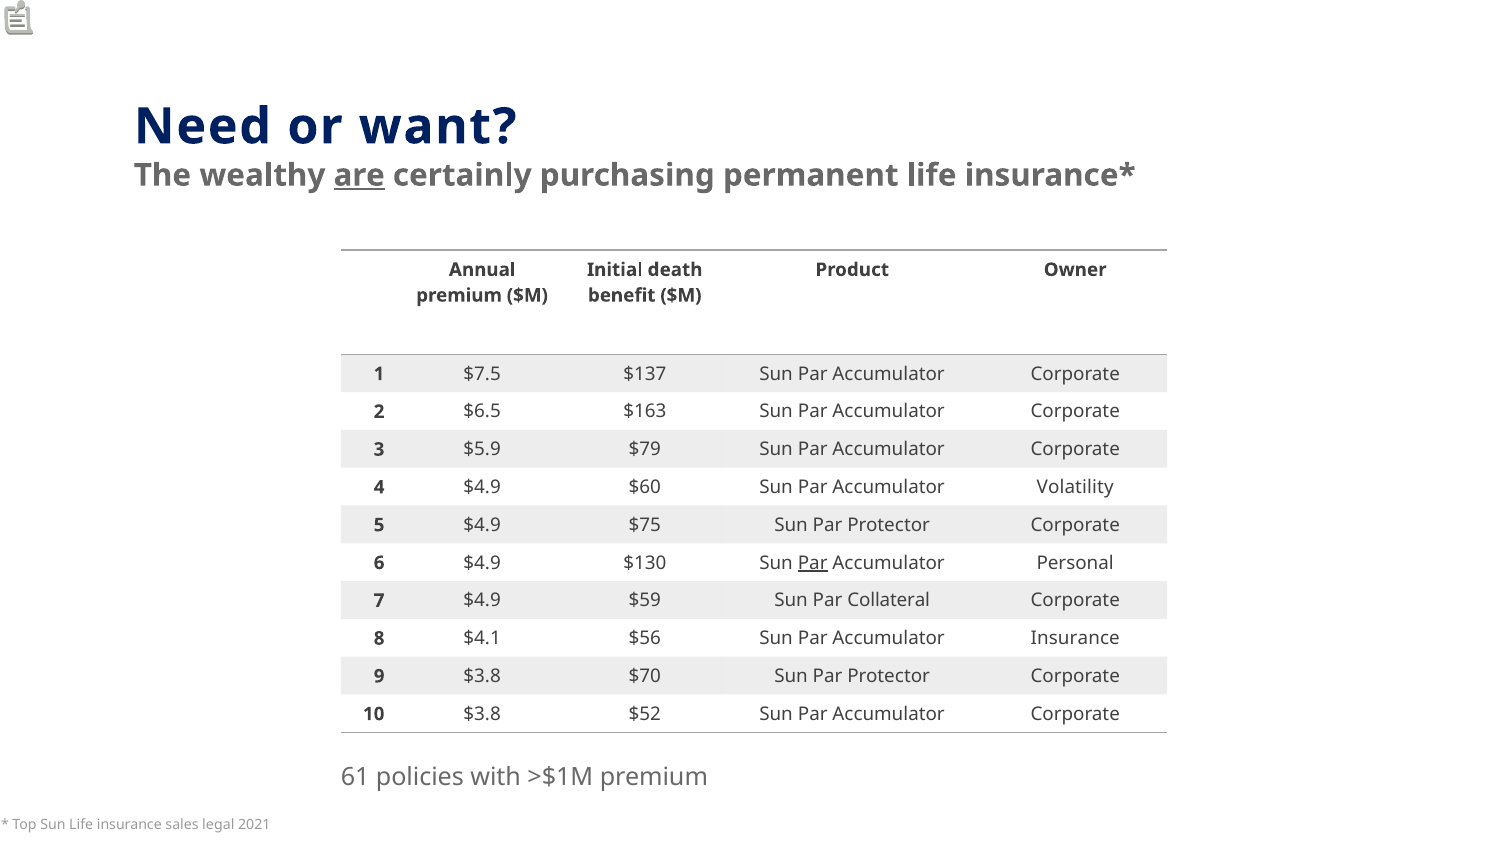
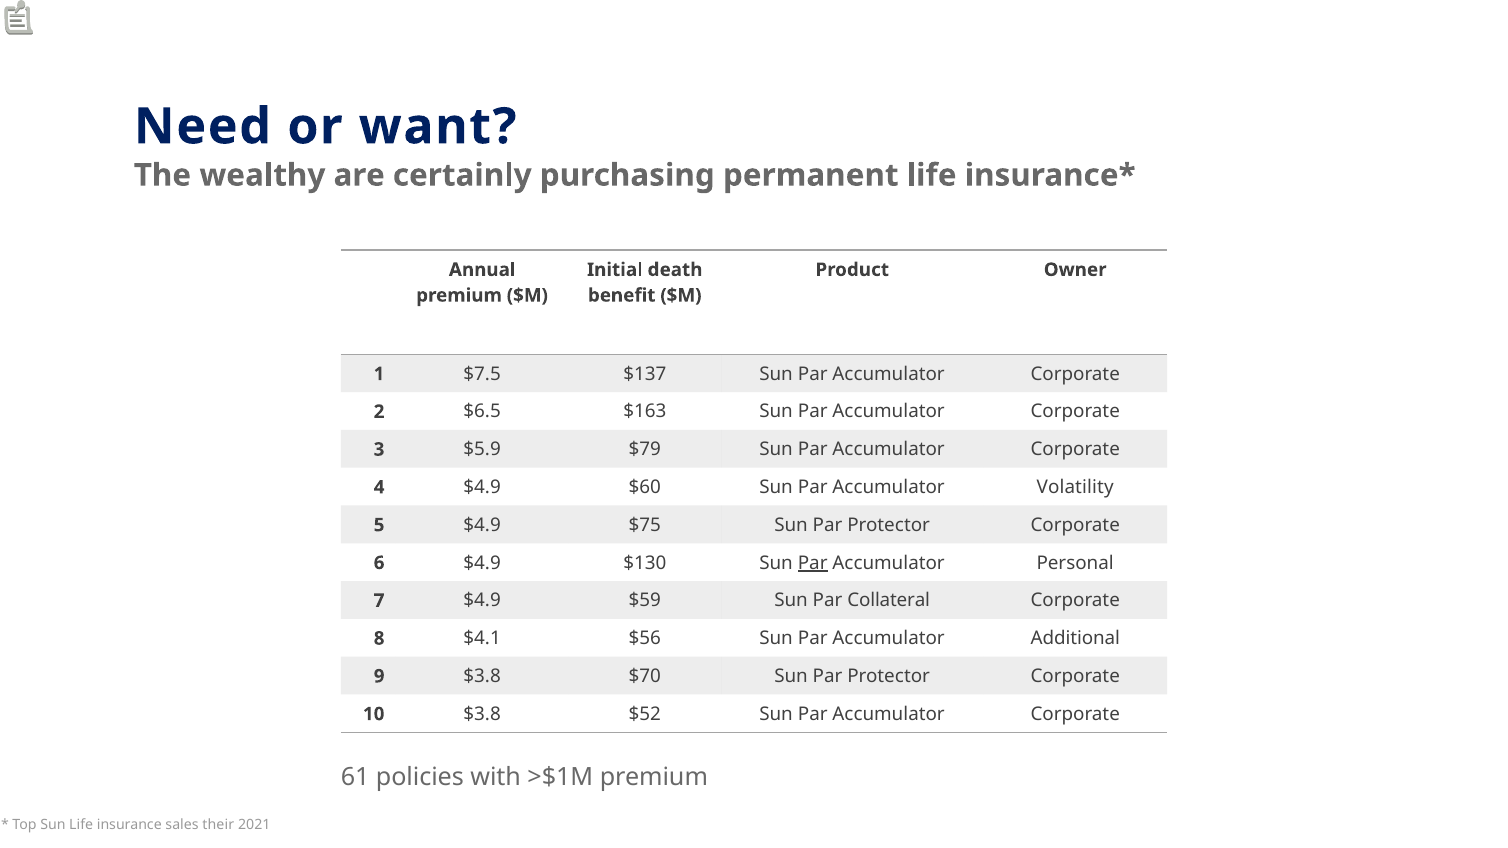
are underline: present -> none (359, 175)
Accumulator Insurance: Insurance -> Additional (1075, 639)
legal: legal -> their (218, 825)
